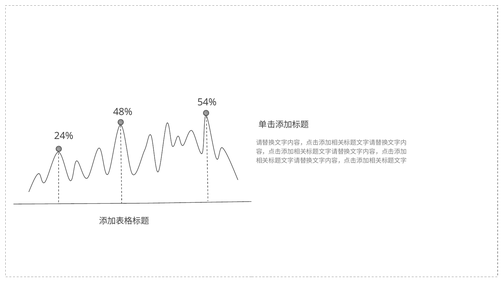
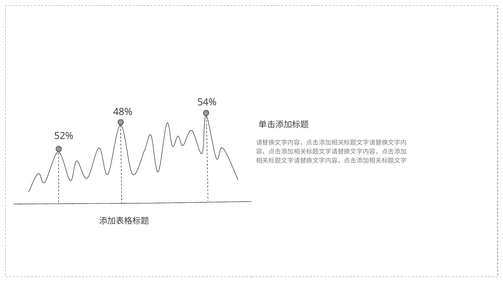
24%: 24% -> 52% (64, 136)
